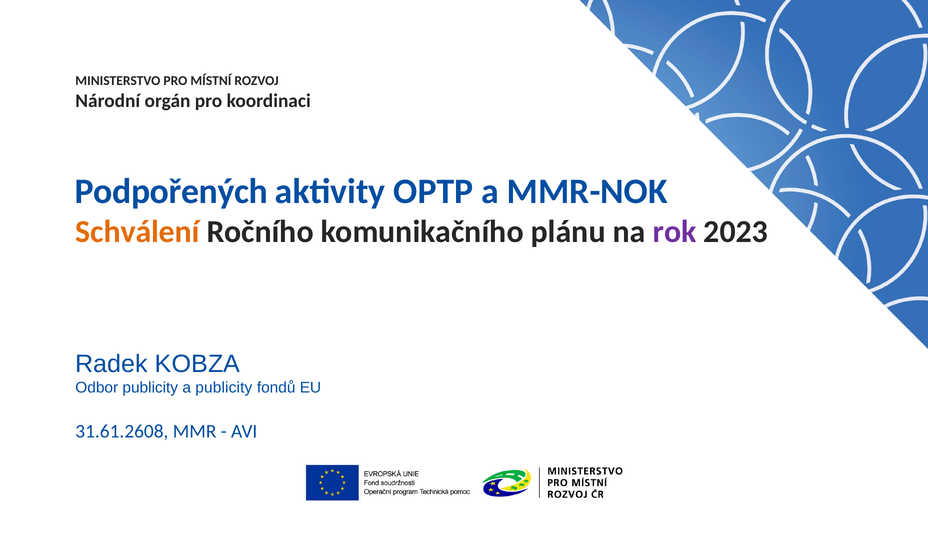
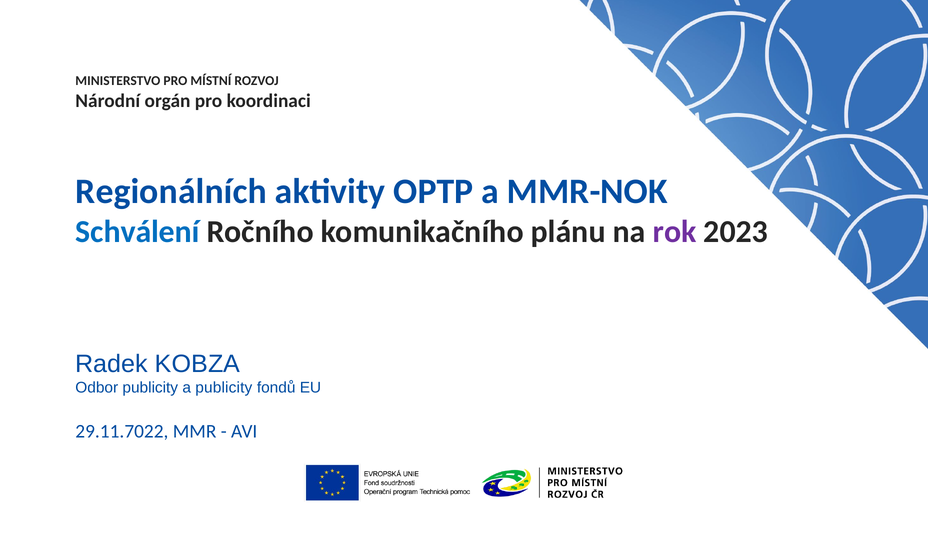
Podpořených: Podpořených -> Regionálních (171, 192)
Schválení colour: orange -> blue (138, 232)
31.61.2608: 31.61.2608 -> 29.11.7022 (122, 432)
